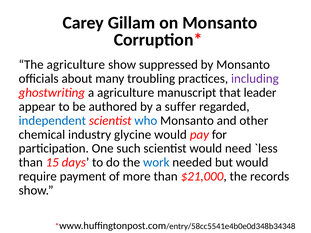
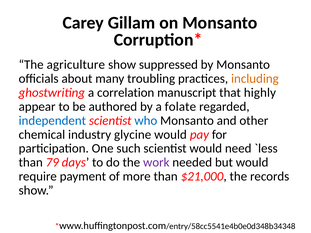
including colour: purple -> orange (255, 79)
a agriculture: agriculture -> correlation (126, 93)
leader: leader -> highly (260, 93)
suffer: suffer -> folate (180, 107)
15: 15 -> 79 (52, 163)
work colour: blue -> purple (156, 163)
